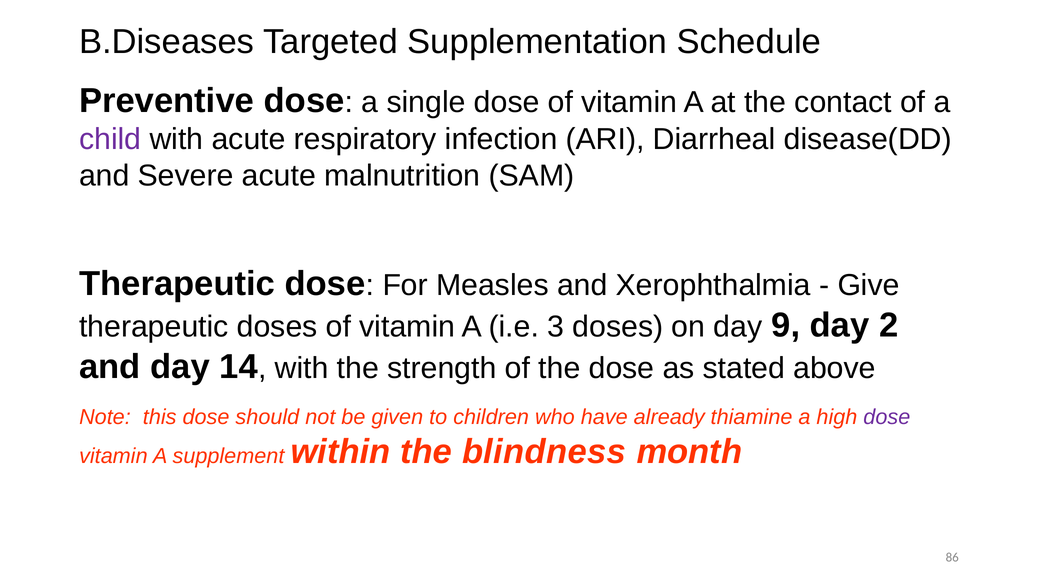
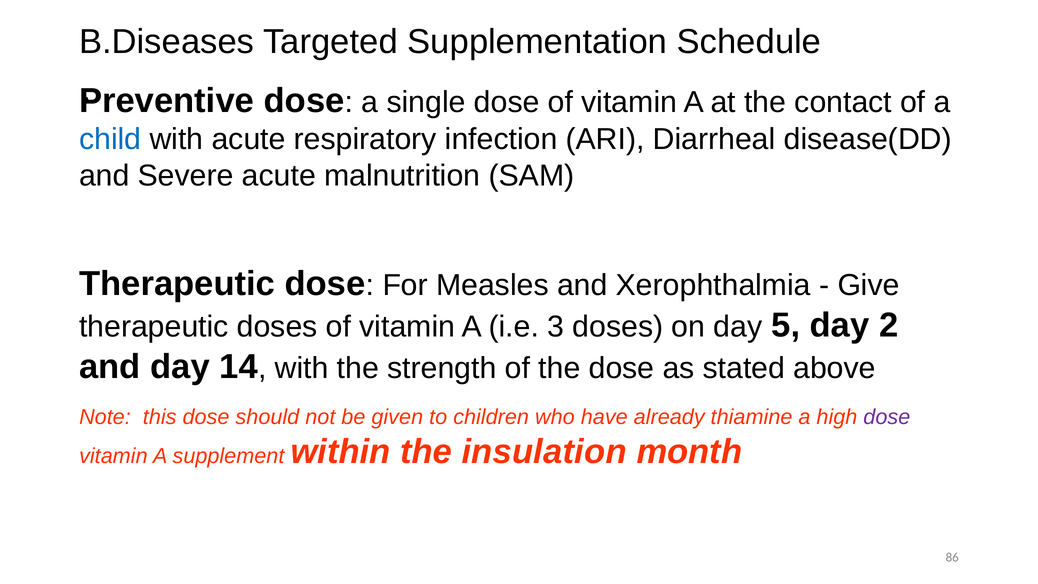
child colour: purple -> blue (110, 139)
9: 9 -> 5 (786, 325)
blindness: blindness -> insulation (544, 452)
